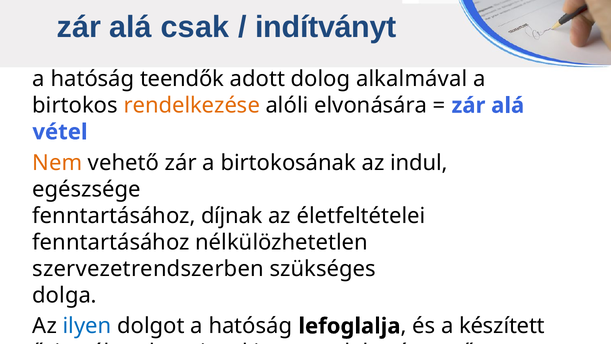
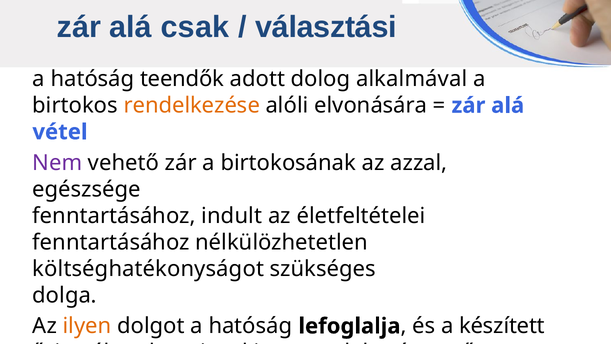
indítványt: indítványt -> választási (326, 27)
Nem colour: orange -> purple (57, 163)
indul: indul -> azzal (419, 163)
díjnak: díjnak -> indult (232, 216)
szervezetrendszerben: szervezetrendszerben -> költséghatékonyságot (148, 269)
ilyen colour: blue -> orange (87, 326)
